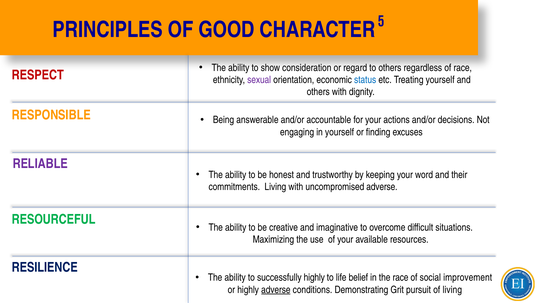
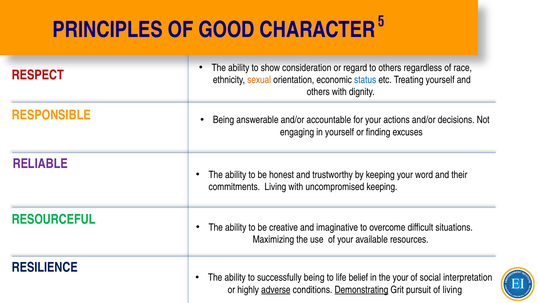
sexual colour: purple -> orange (259, 80)
uncompromised adverse: adverse -> keeping (382, 187)
successfully highly: highly -> being (314, 277)
the race: race -> your (401, 277)
improvement: improvement -> interpretation (468, 277)
Demonstrating underline: none -> present (361, 289)
